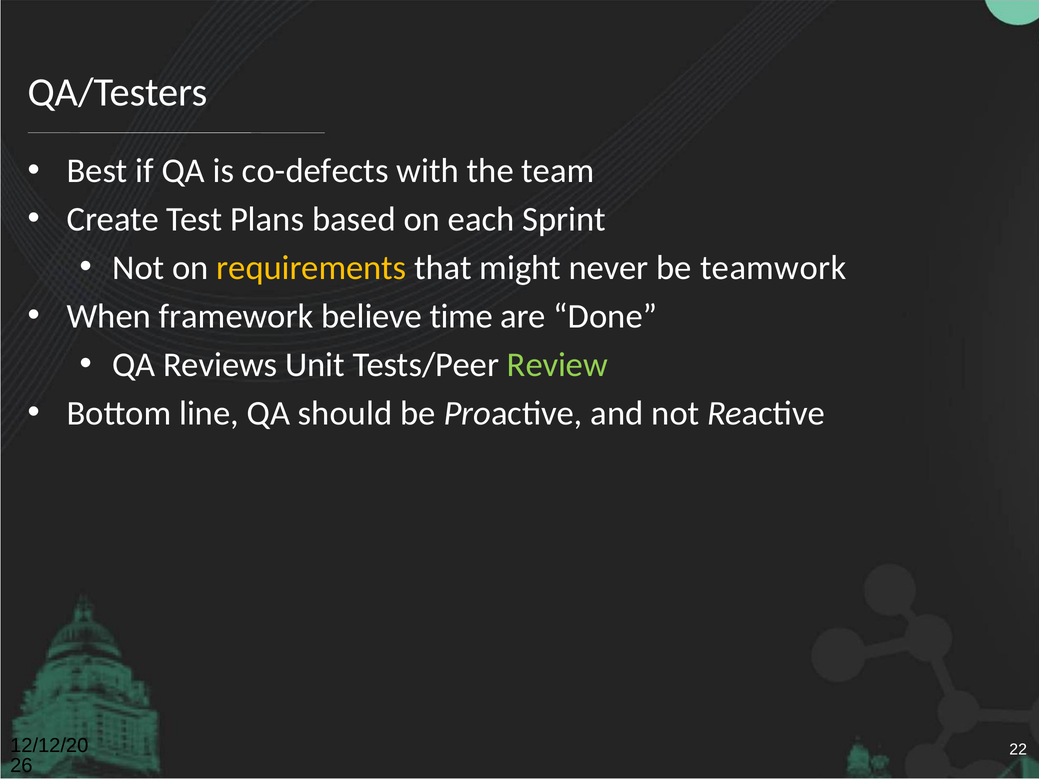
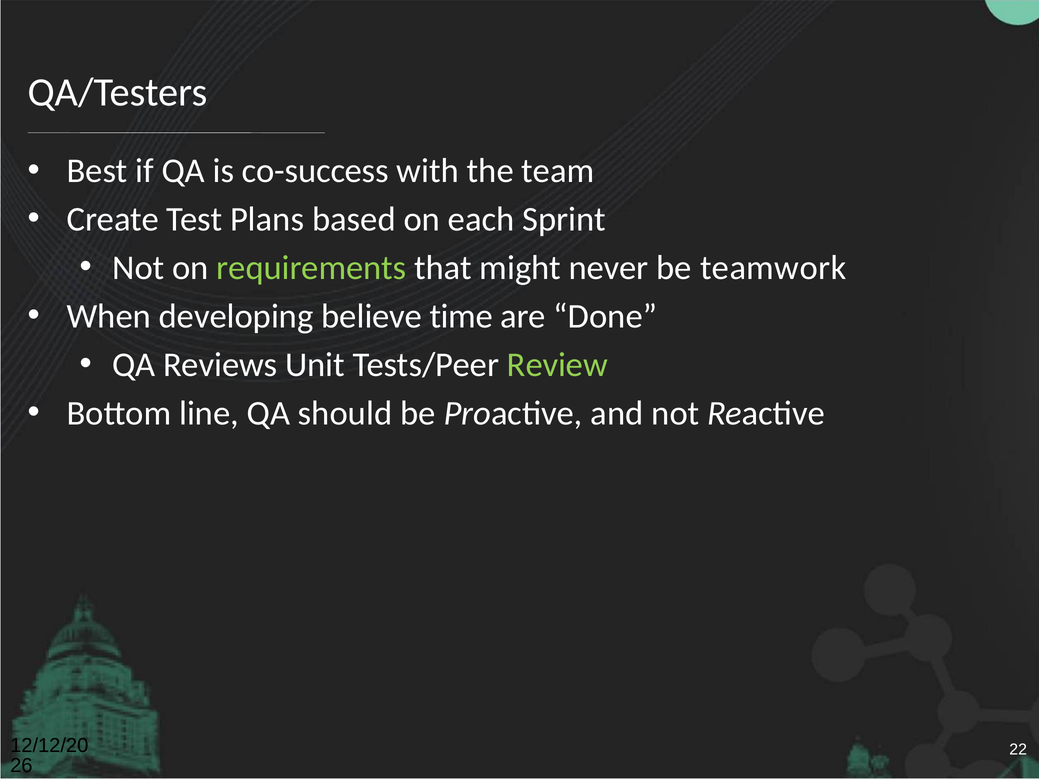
co-defects: co-defects -> co-success (315, 171)
requirements colour: yellow -> light green (311, 268)
framework: framework -> developing (236, 317)
